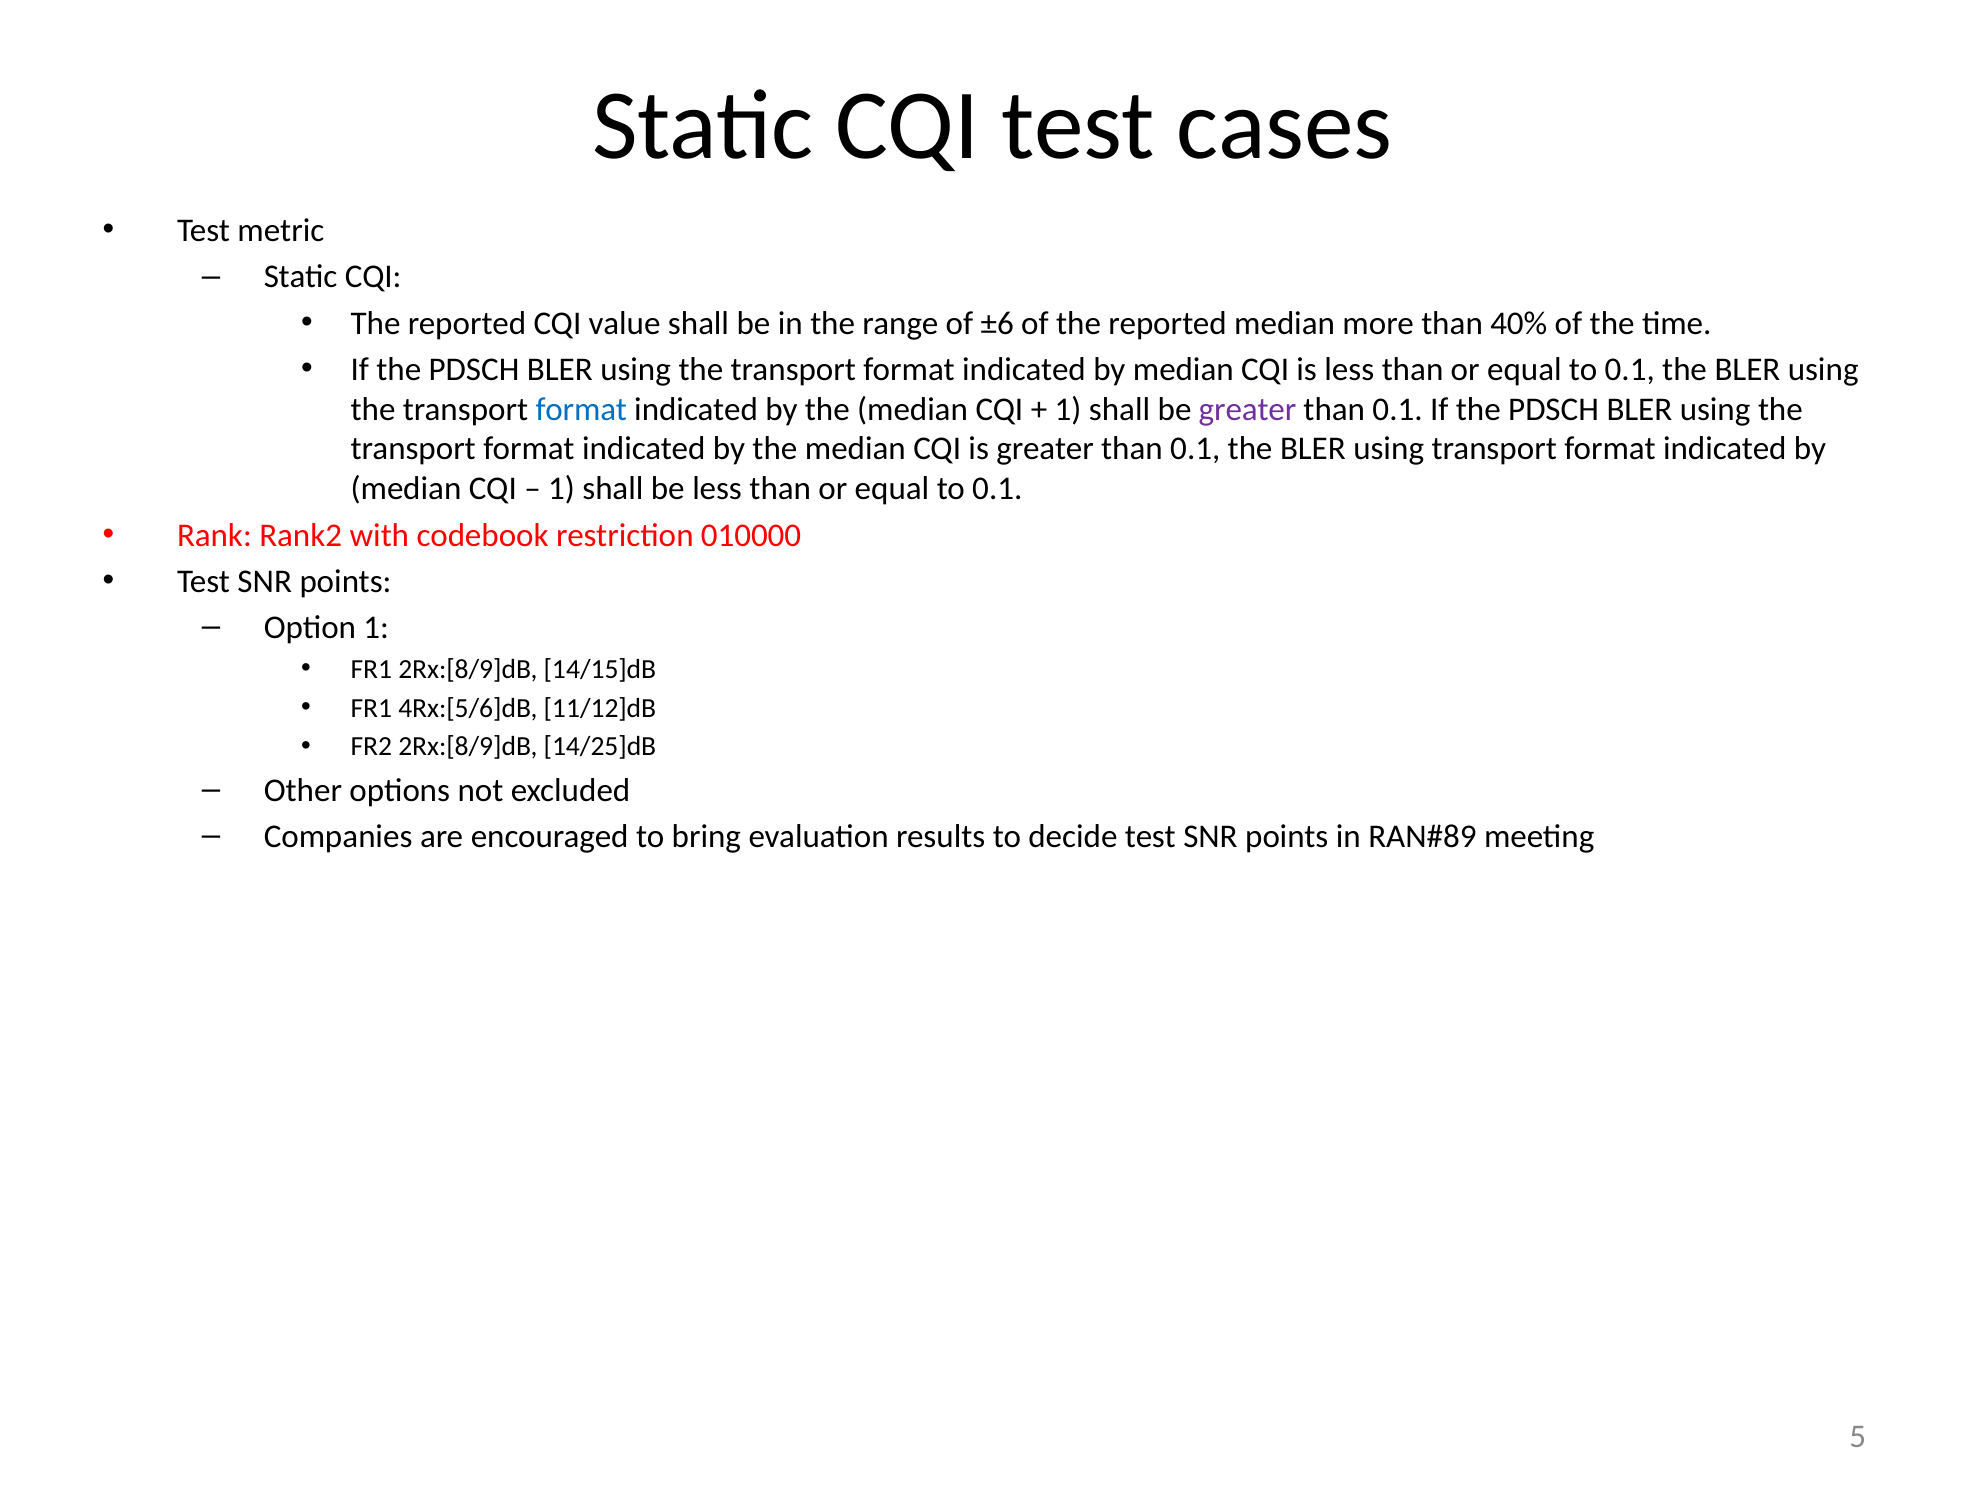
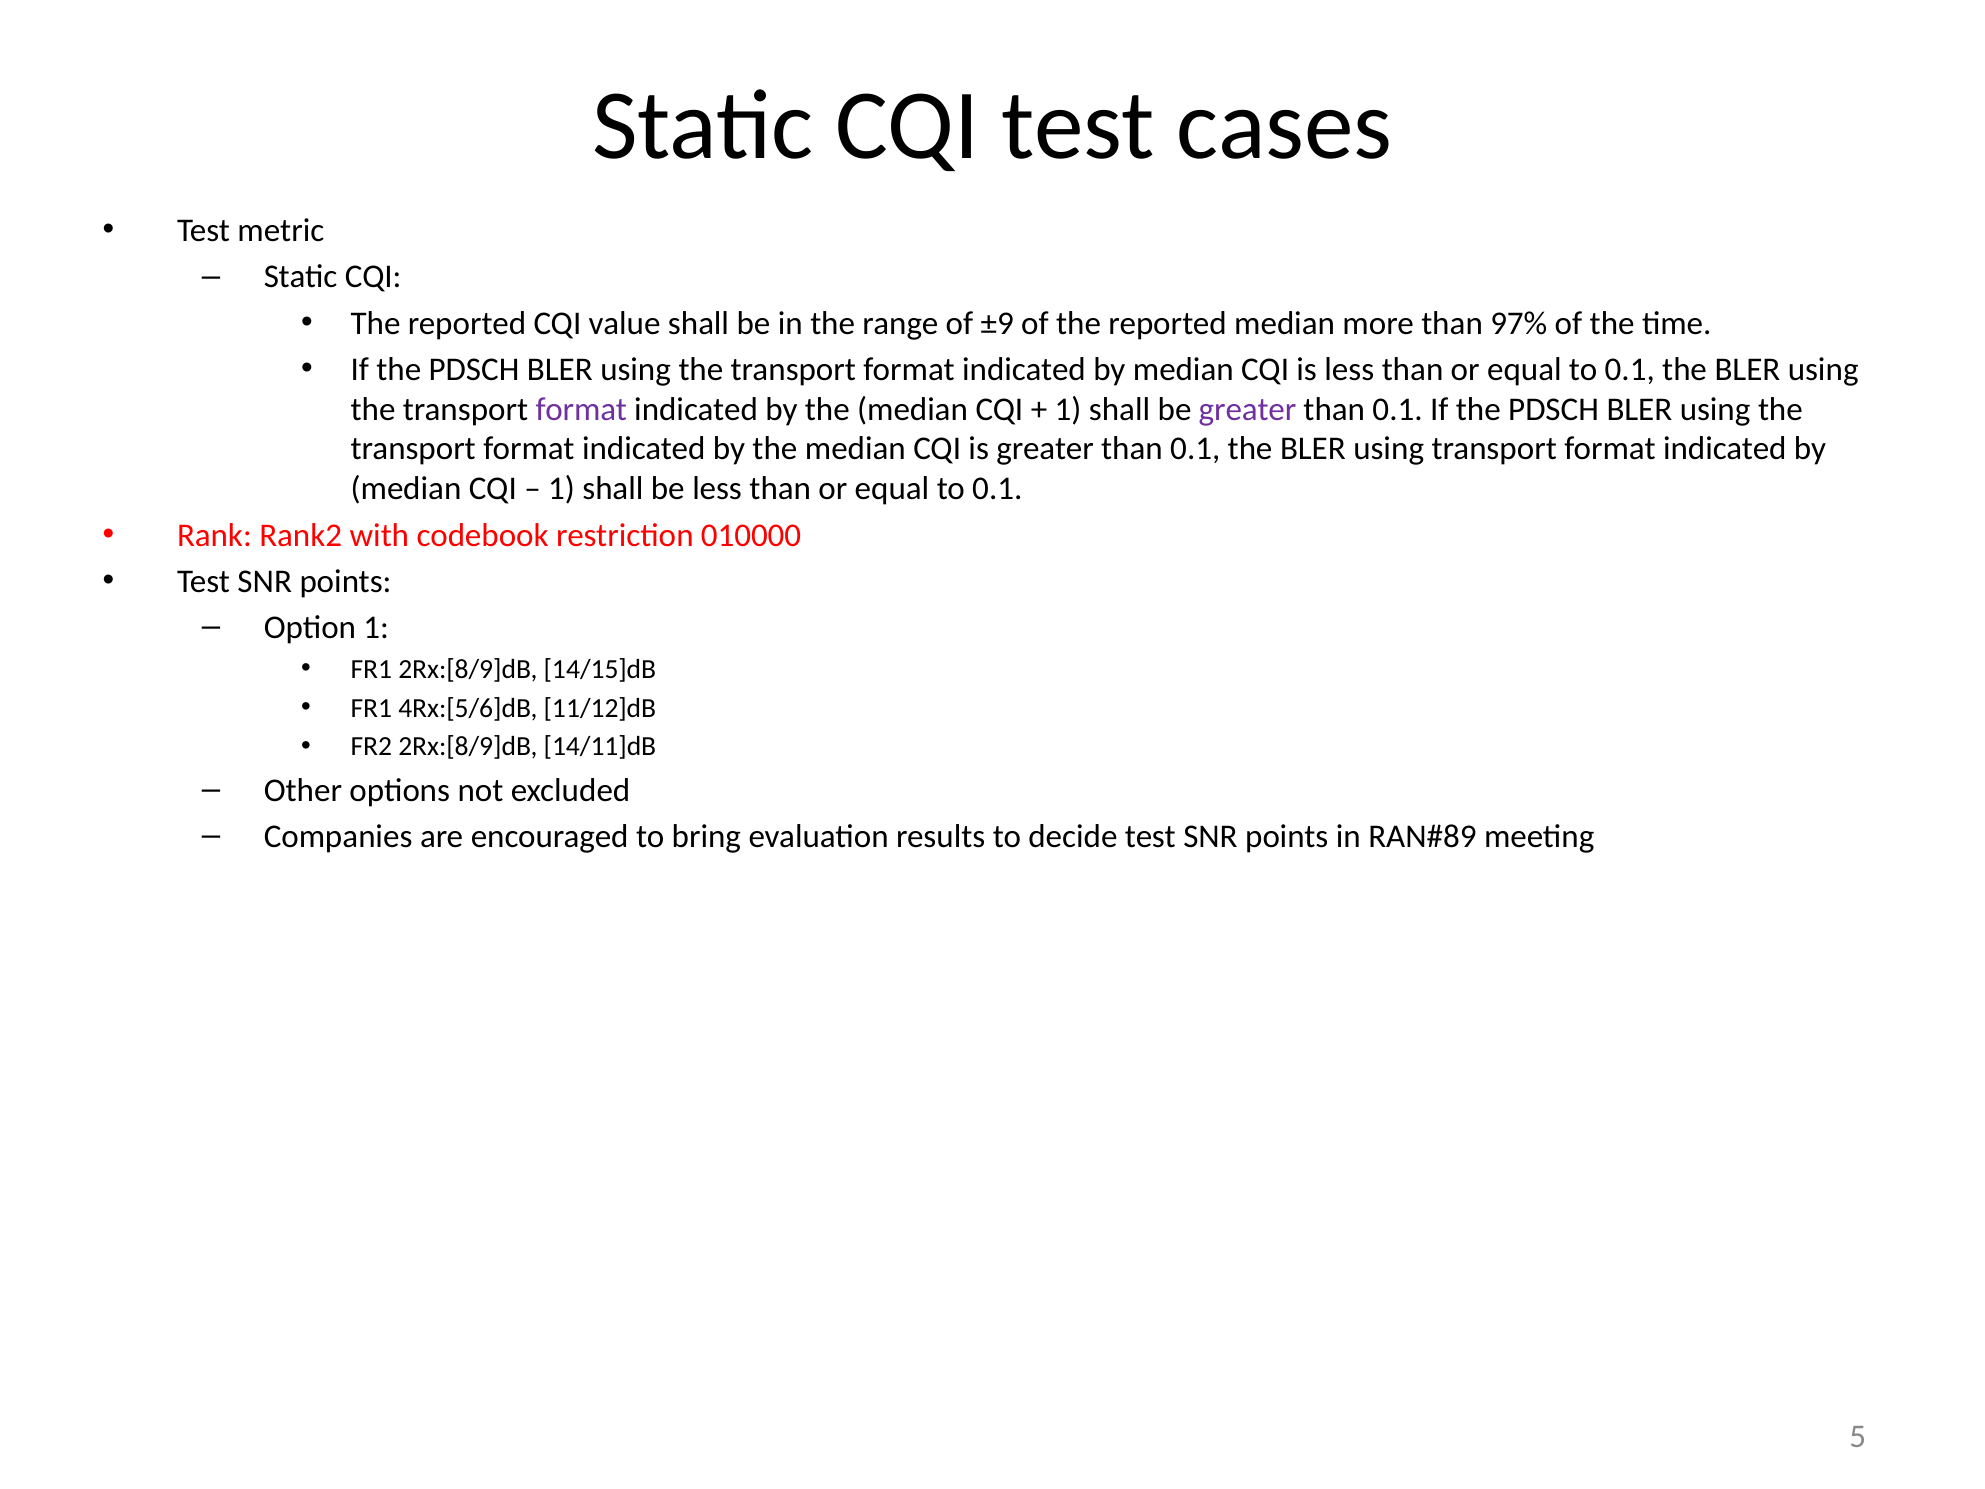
±6: ±6 -> ±9 (997, 323)
40%: 40% -> 97% (1519, 323)
format colour: blue -> purple (581, 409)
14/25]dB: 14/25]dB -> 14/11]dB (600, 747)
